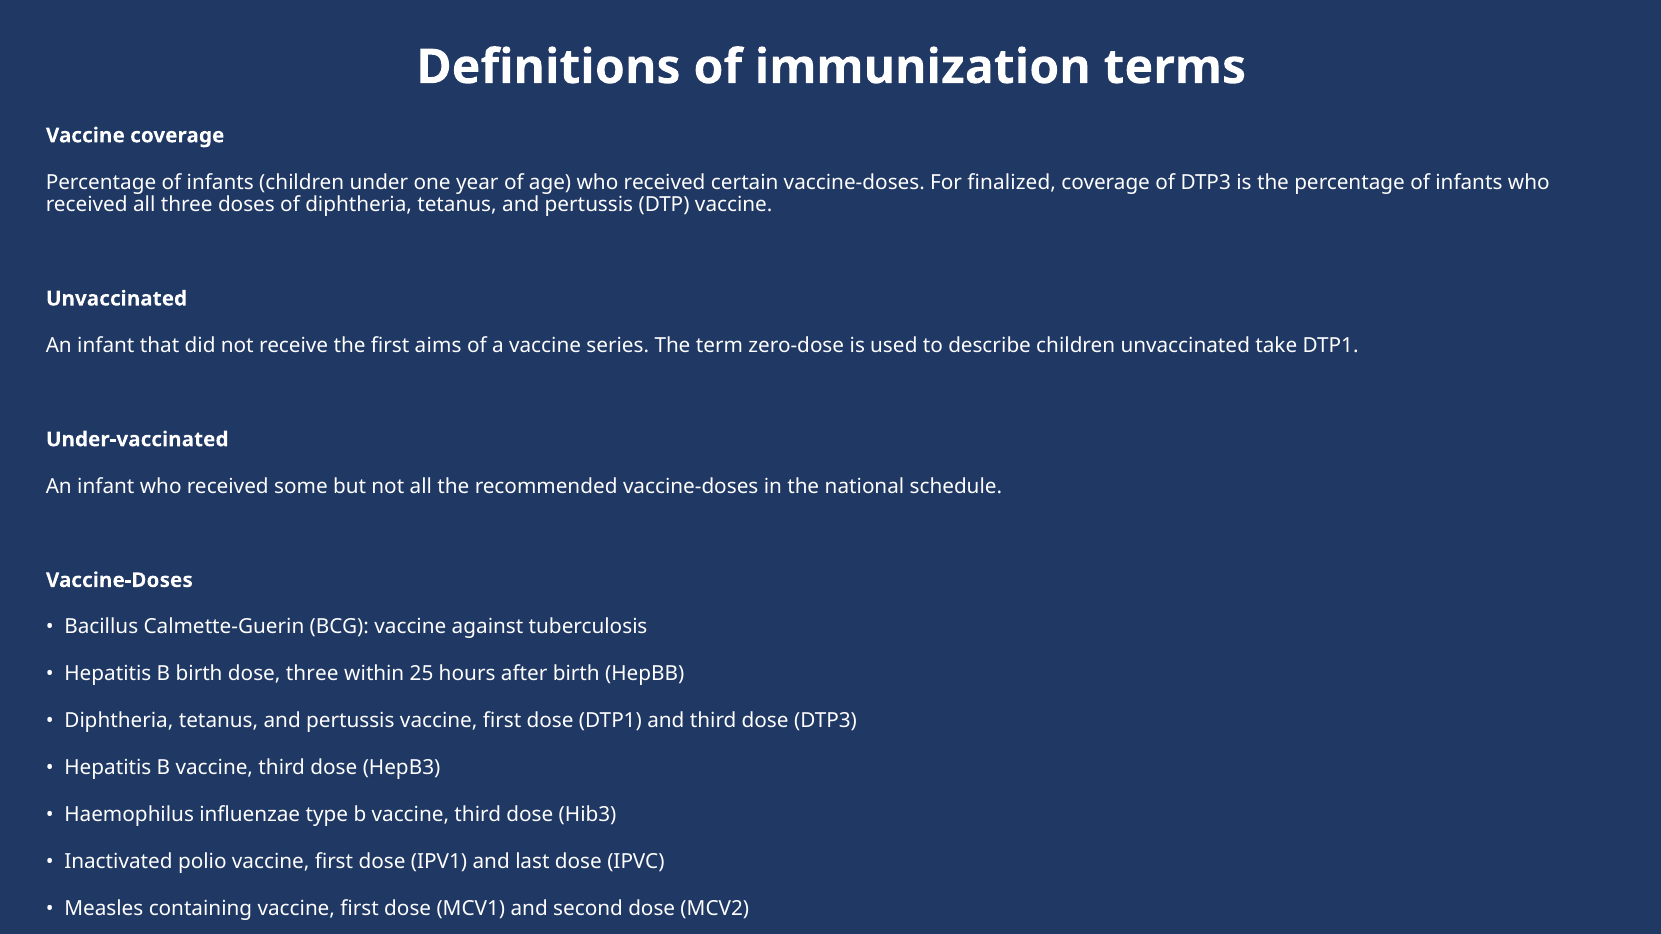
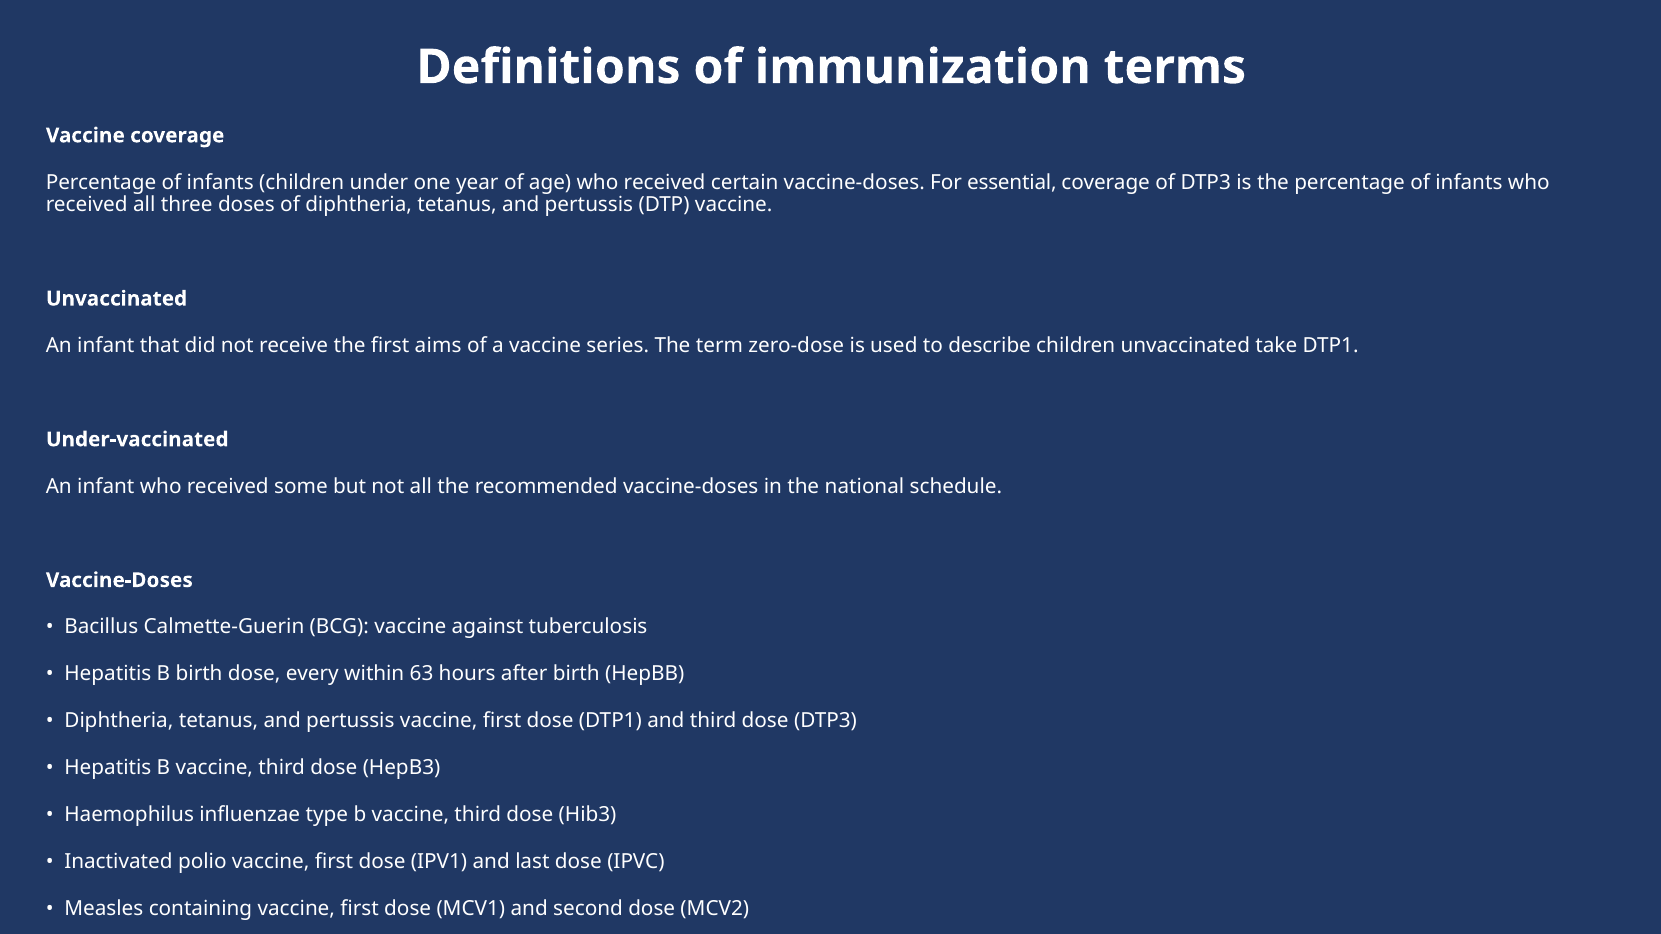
finalized: finalized -> essential (1012, 183)
dose three: three -> every (312, 674)
25: 25 -> 63 (422, 674)
